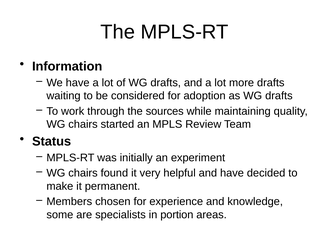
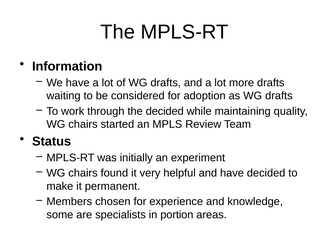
the sources: sources -> decided (165, 111)
